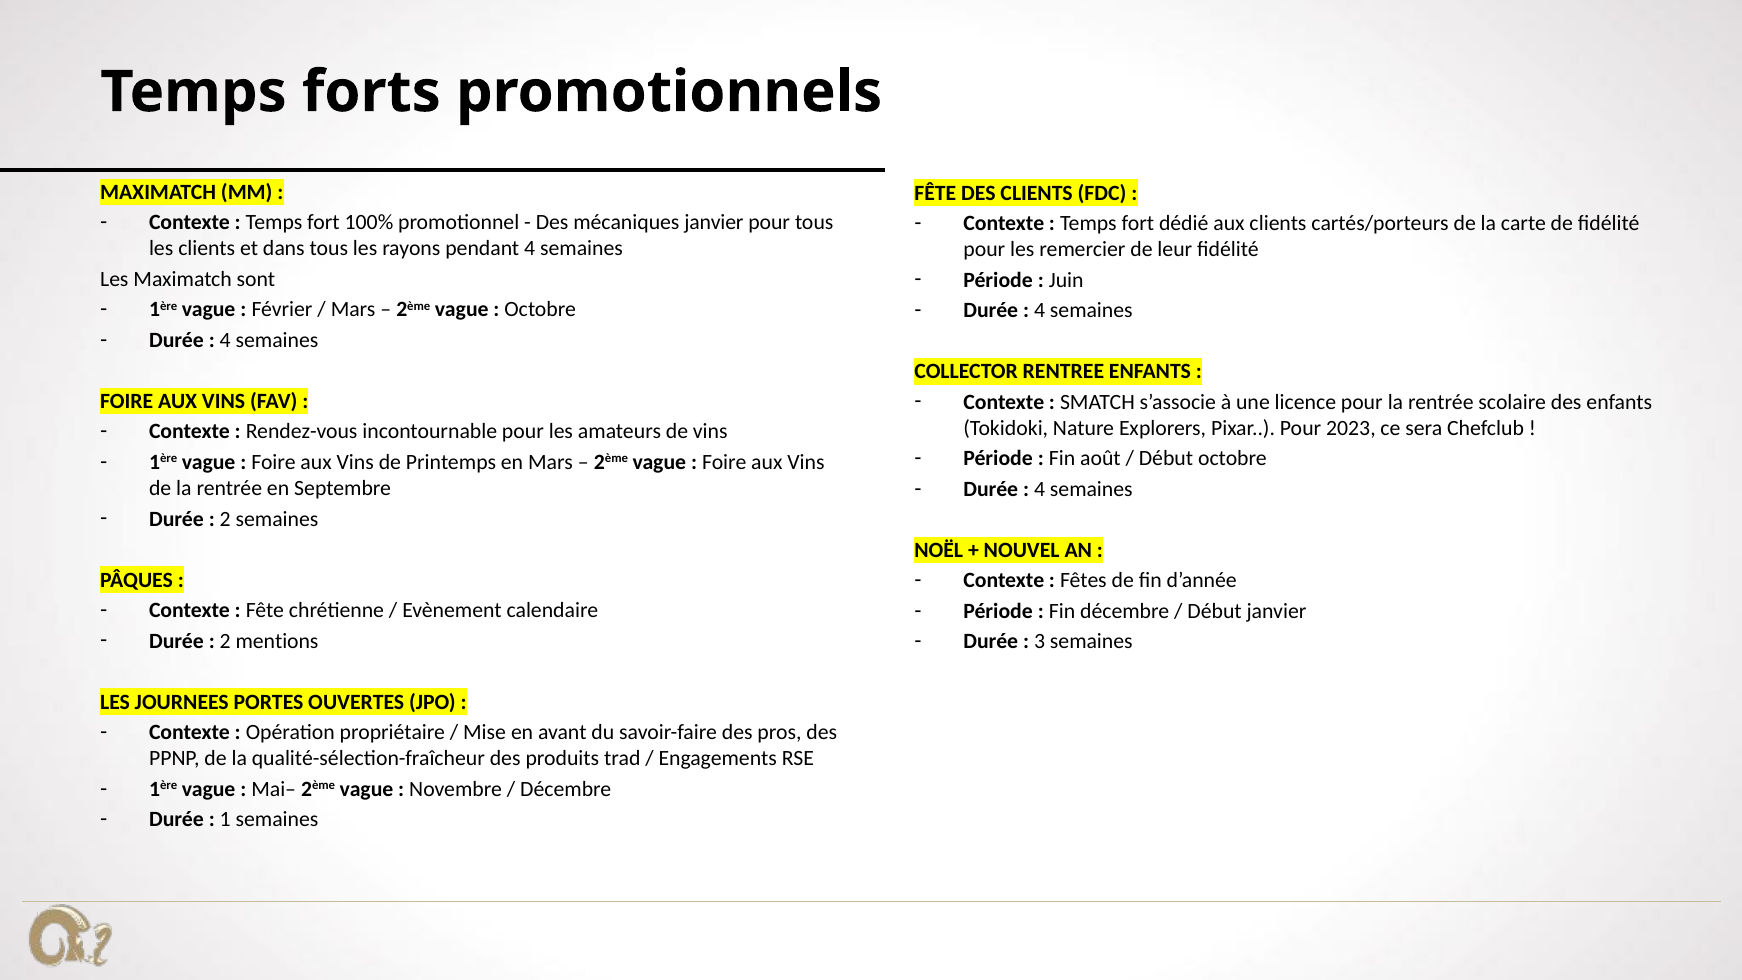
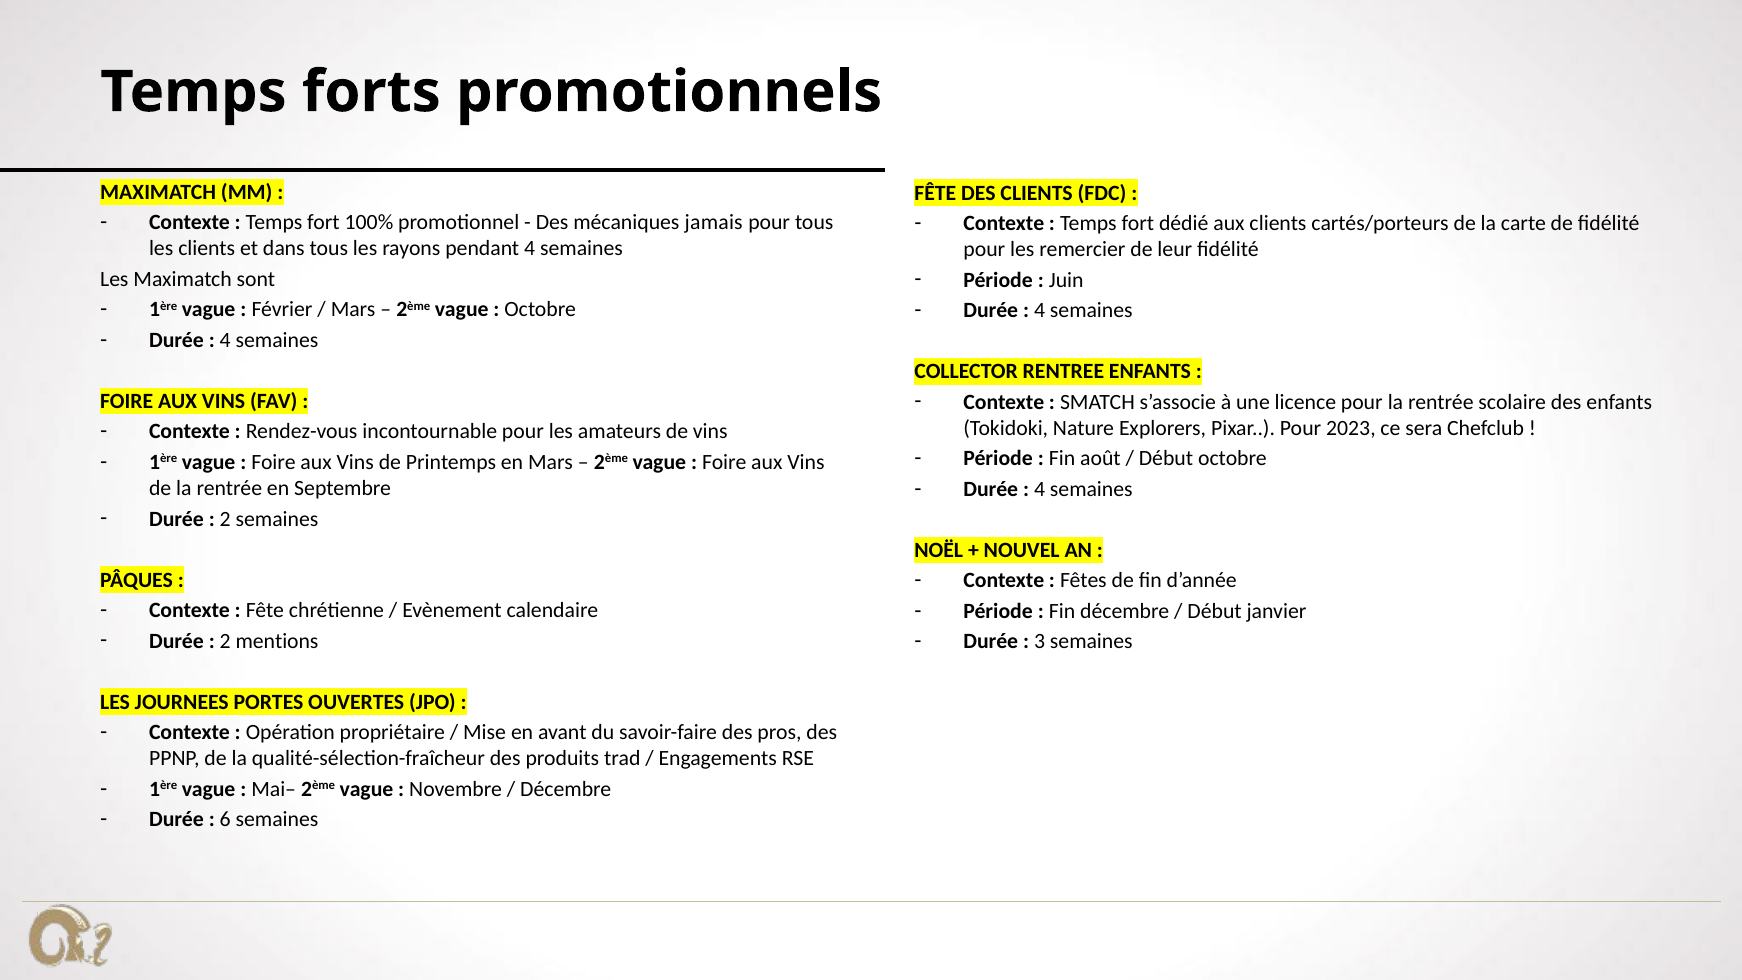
mécaniques janvier: janvier -> jamais (714, 223)
1: 1 -> 6 (225, 820)
